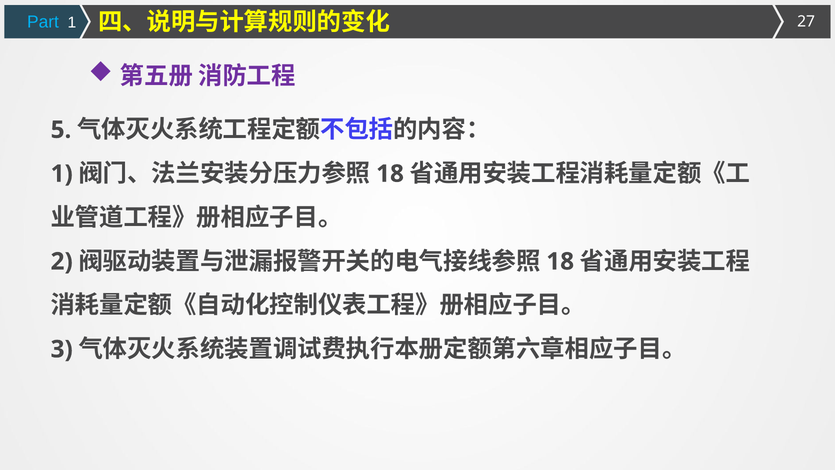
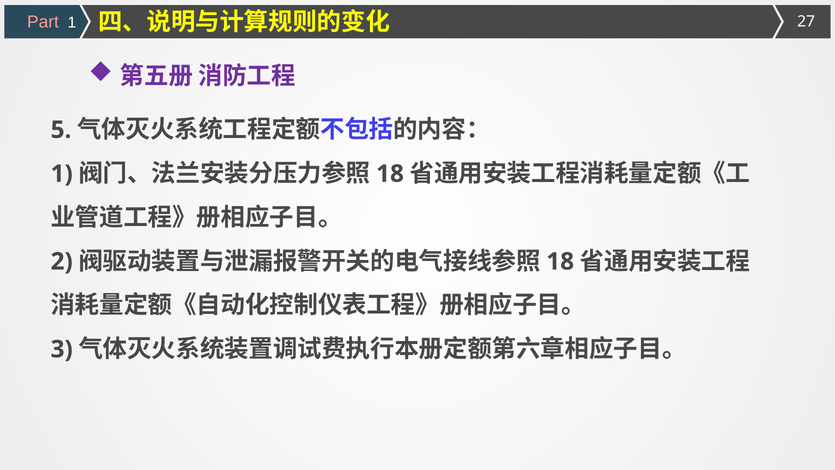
Part colour: light blue -> pink (43, 22)
